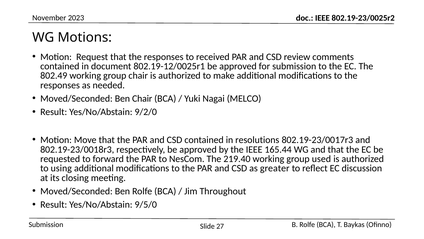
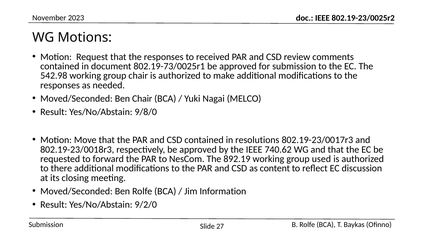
802.19-12/0025r1: 802.19-12/0025r1 -> 802.19-73/0025r1 (169, 66)
802.49: 802.49 -> 542.98 (54, 76)
9/2/0: 9/2/0 -> 9/8/0 (146, 112)
165.44: 165.44 -> 740.62 (278, 149)
219.40: 219.40 -> 892.19 (237, 159)
using: using -> there (61, 168)
greater: greater -> content (275, 168)
Throughout: Throughout -> Information (223, 191)
9/5/0: 9/5/0 -> 9/2/0 (146, 204)
